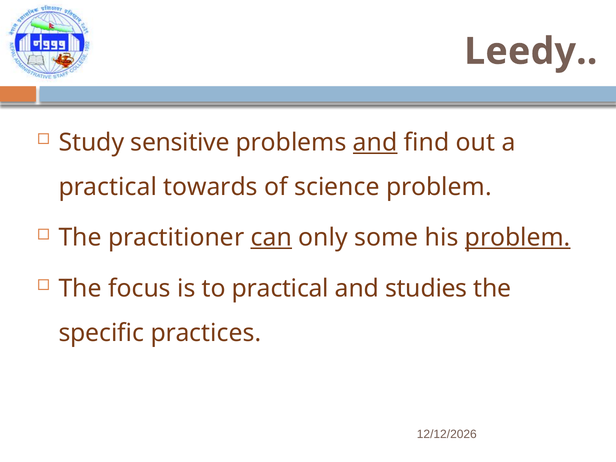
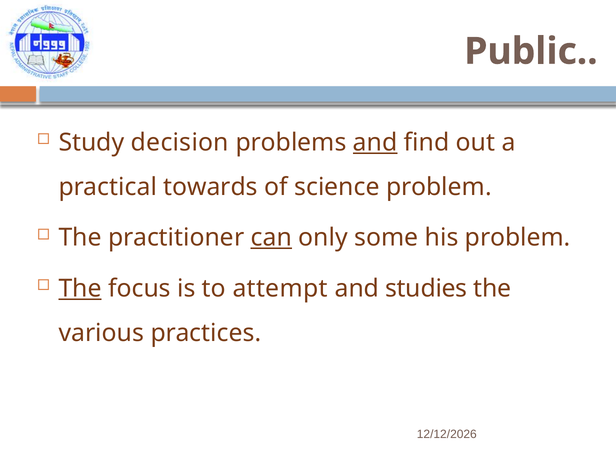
Leedy: Leedy -> Public (531, 51)
sensitive: sensitive -> decision (180, 142)
problem underline: present -> none (518, 238)
The underline: none -> present (80, 288)
to practical: practical -> attempt (280, 288)
specific: specific -> various (101, 333)
